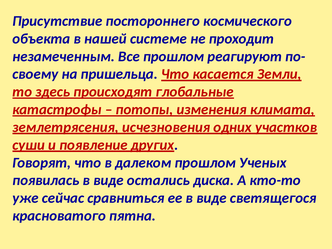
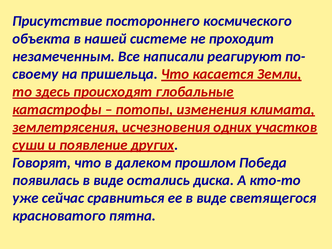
Все прошлом: прошлом -> написали (174, 56)
Ученых: Ученых -> Победа (263, 163)
